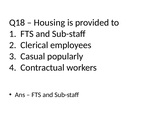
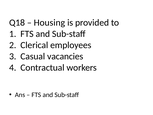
popularly: popularly -> vacancies (65, 56)
